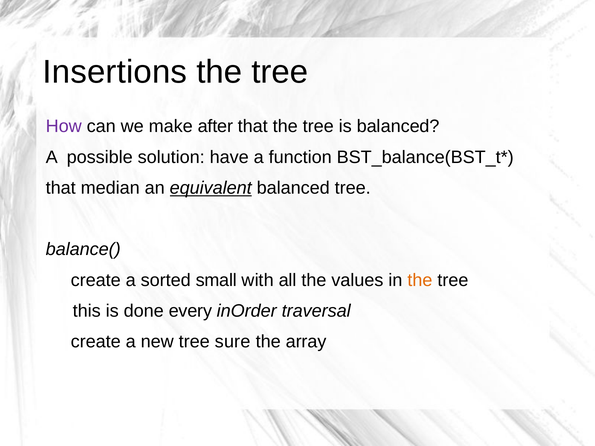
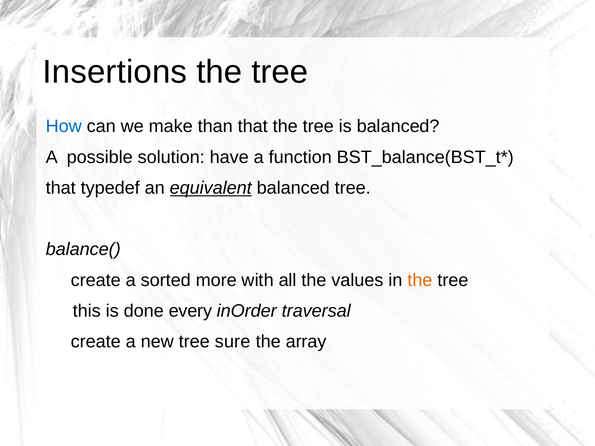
How colour: purple -> blue (64, 126)
after: after -> than (215, 126)
median: median -> typedef (110, 188)
small: small -> more (216, 280)
